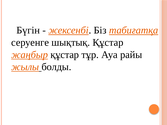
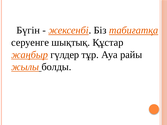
жаңбыр құстар: құстар -> гүлдер (65, 55)
